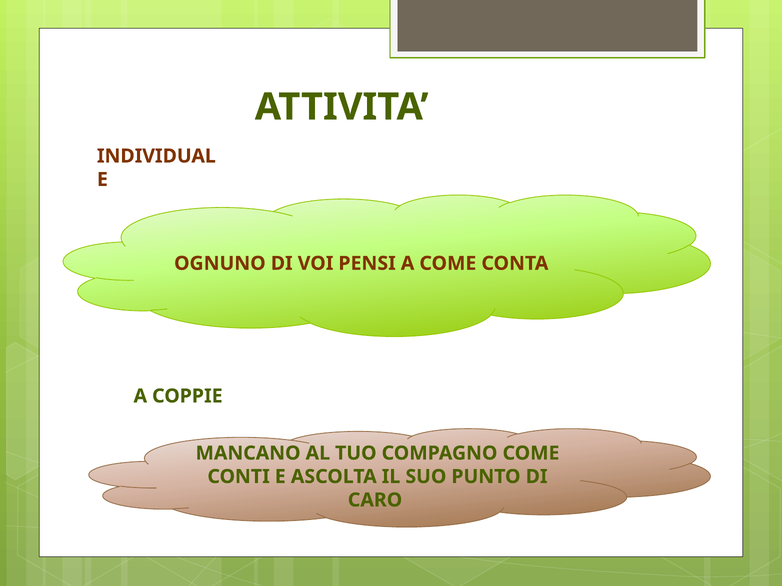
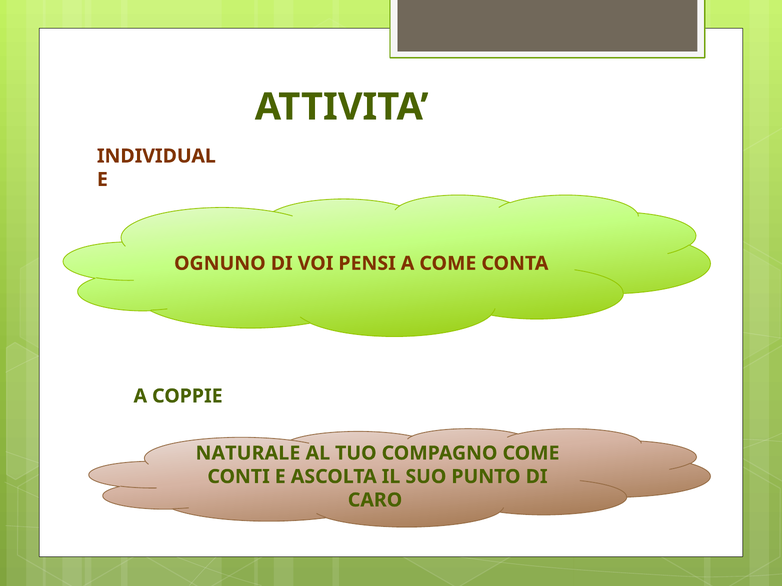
MANCANO: MANCANO -> NATURALE (248, 454)
